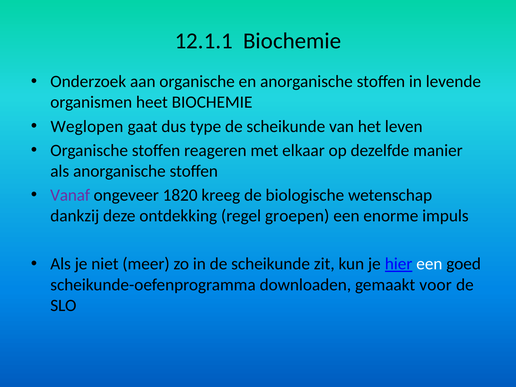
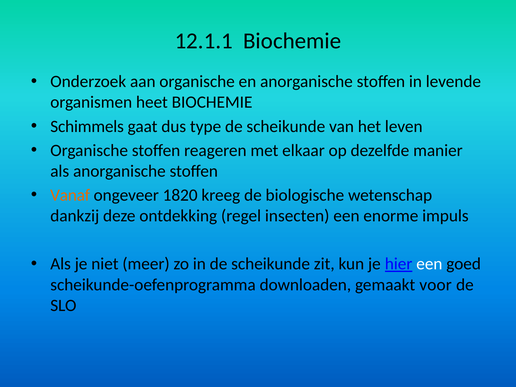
Weglopen: Weglopen -> Schimmels (87, 126)
Vanaf colour: purple -> orange (70, 195)
groepen: groepen -> insecten (297, 216)
